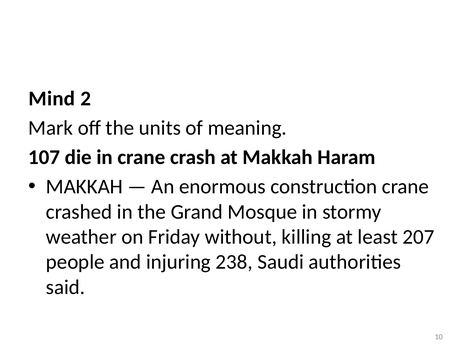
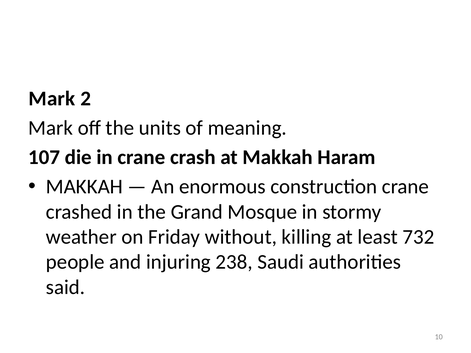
Mind: Mind -> Mark (52, 99)
207: 207 -> 732 (418, 237)
